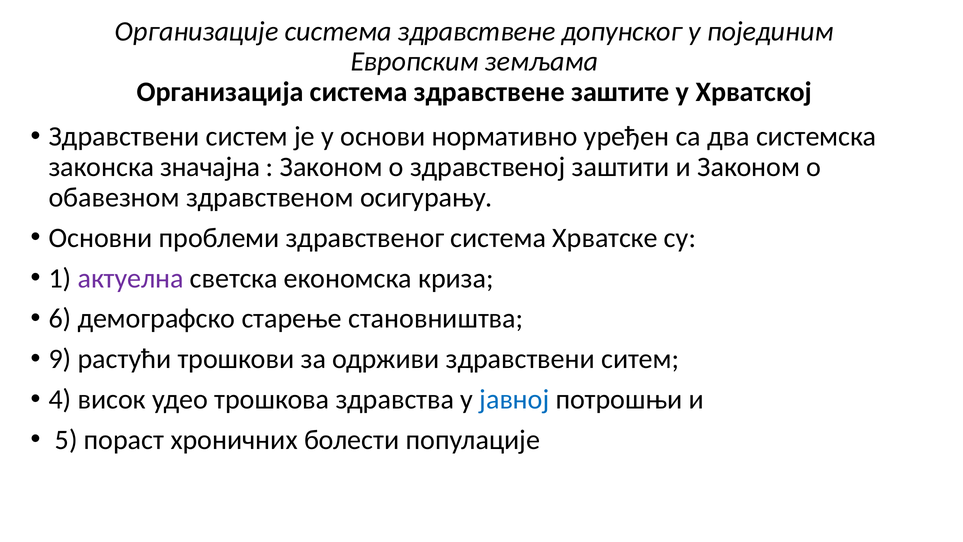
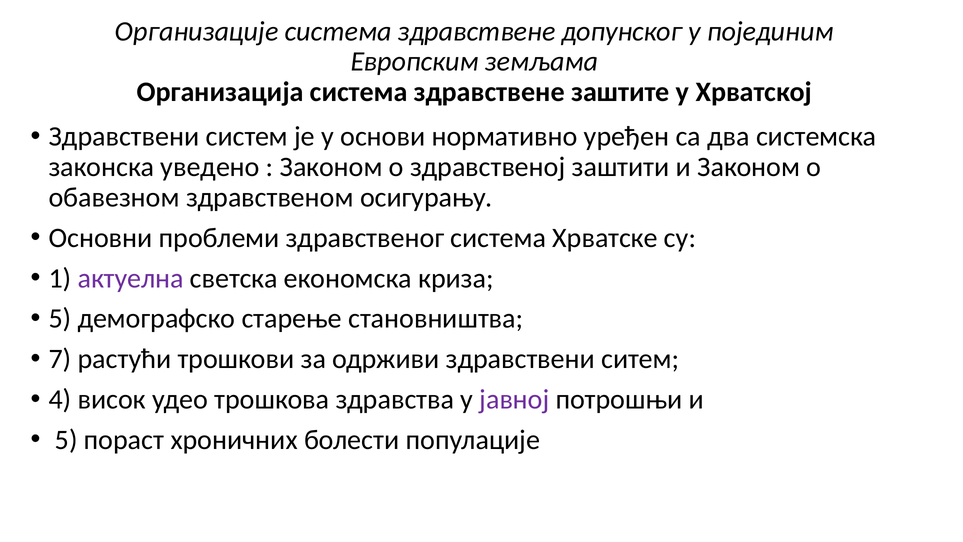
значајна: значајна -> уведено (210, 167)
6: 6 -> 5 (60, 318)
9: 9 -> 7 (60, 359)
јавној colour: blue -> purple (514, 399)
